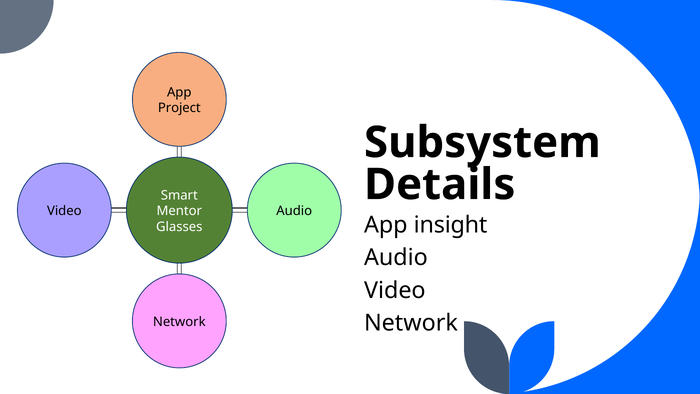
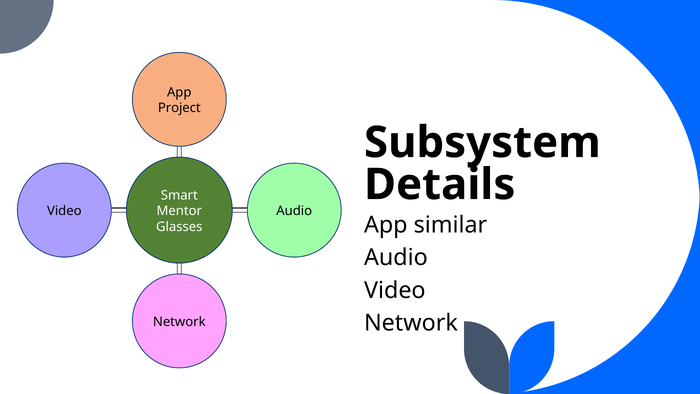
insight: insight -> similar (450, 225)
